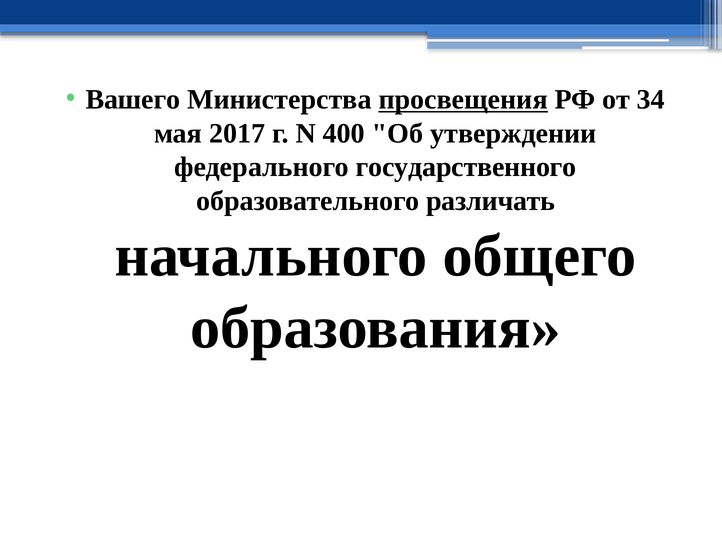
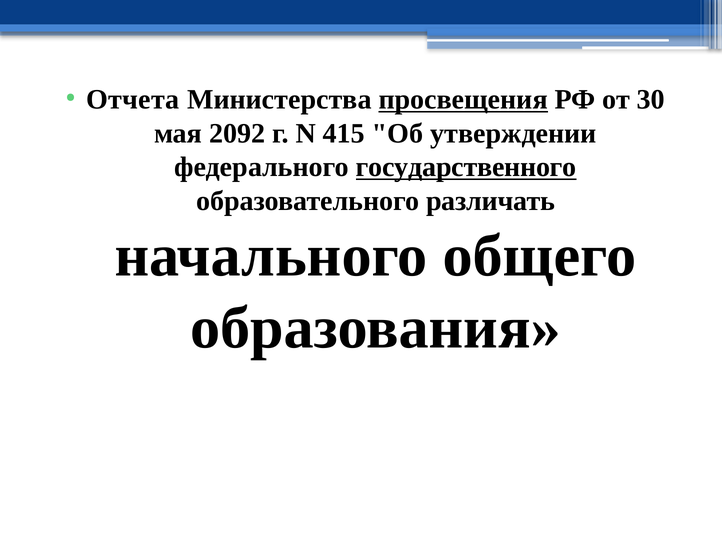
Вашего: Вашего -> Отчета (133, 100)
34: 34 -> 30 (651, 100)
2017: 2017 -> 2092 (237, 134)
400: 400 -> 415 (344, 134)
государственного underline: none -> present (466, 167)
